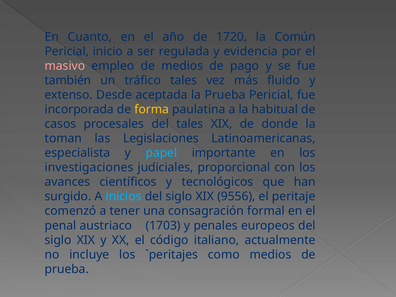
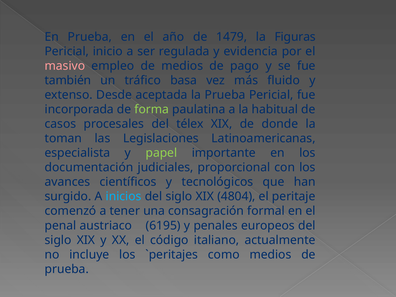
En Cuanto: Cuanto -> Prueba (90, 37)
1720: 1720 -> 1479 (232, 37)
Común: Común -> Figuras (295, 37)
tráfico tales: tales -> basa (184, 80)
forma colour: yellow -> light green (152, 109)
del tales: tales -> télex (190, 124)
papel colour: light blue -> light green (161, 153)
investigaciones: investigaciones -> documentación (89, 167)
9556: 9556 -> 4804 (236, 196)
1703: 1703 -> 6195 (163, 226)
